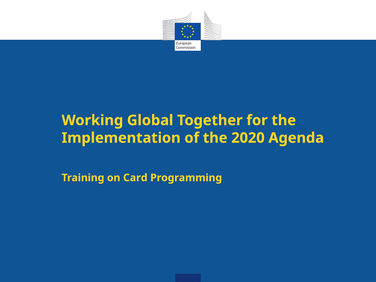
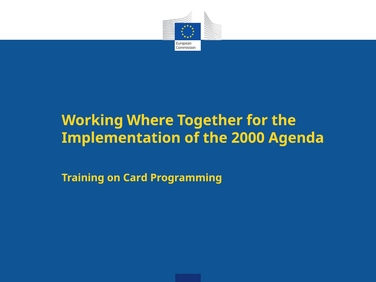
Global: Global -> Where (150, 120)
2020: 2020 -> 2000 (248, 138)
